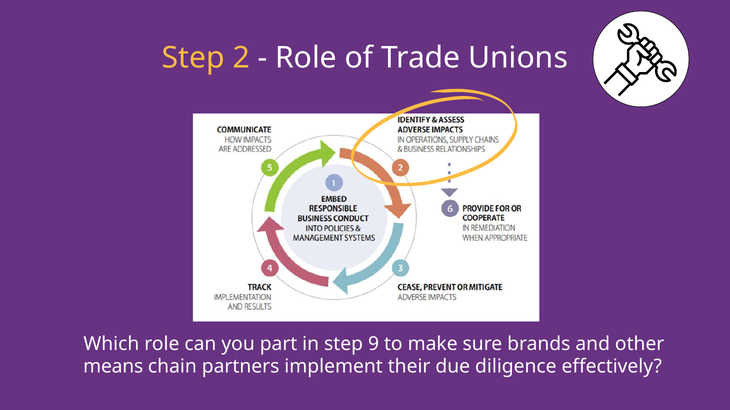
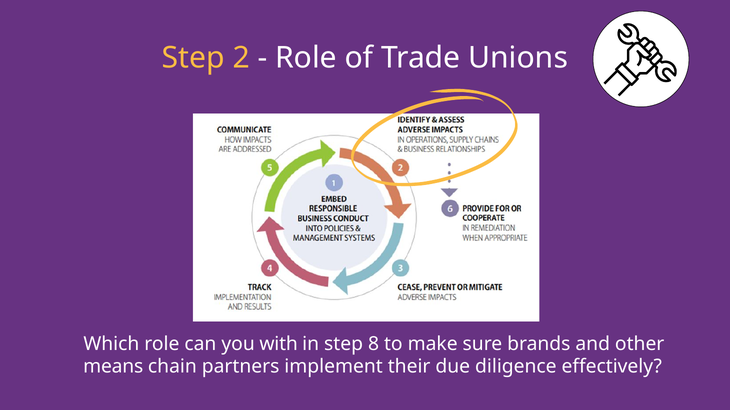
part: part -> with (279, 345)
9: 9 -> 8 (374, 345)
